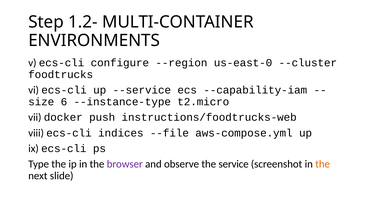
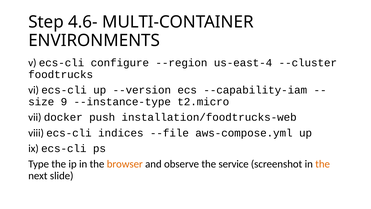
1.2-: 1.2- -> 4.6- (83, 22)
us-east-0: us-east-0 -> us-east-4 (243, 63)
--service: --service -> --version (142, 90)
6: 6 -> 9 (64, 102)
instructions/foodtrucks-web: instructions/foodtrucks-web -> installation/foodtrucks-web (209, 117)
browser colour: purple -> orange (125, 164)
